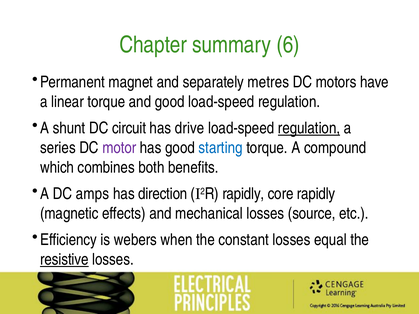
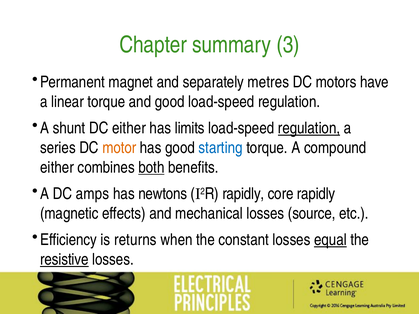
6: 6 -> 3 (288, 45)
DC circuit: circuit -> either (129, 128)
drive: drive -> limits (190, 128)
motor colour: purple -> orange (119, 148)
which: which -> either (57, 167)
both underline: none -> present (151, 167)
direction: direction -> newtons (163, 194)
webers: webers -> returns (135, 240)
equal underline: none -> present (330, 240)
